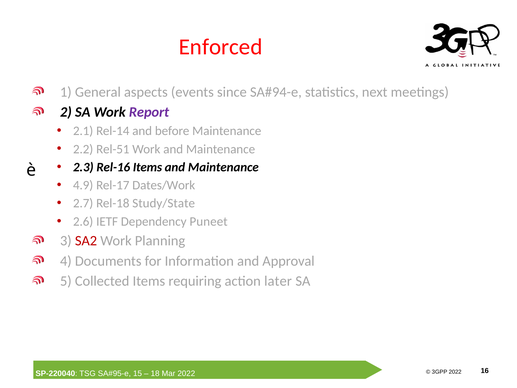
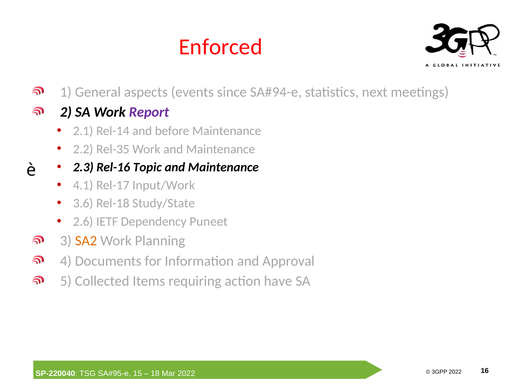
Rel-51: Rel-51 -> Rel-35 (113, 149)
Rel-16 Items: Items -> Topic (147, 167)
4.9: 4.9 -> 4.1 (83, 185)
Dates/Work: Dates/Work -> Input/Work (164, 185)
2.7: 2.7 -> 3.6 (83, 203)
SA2 colour: red -> orange (86, 241)
later: later -> have (278, 281)
